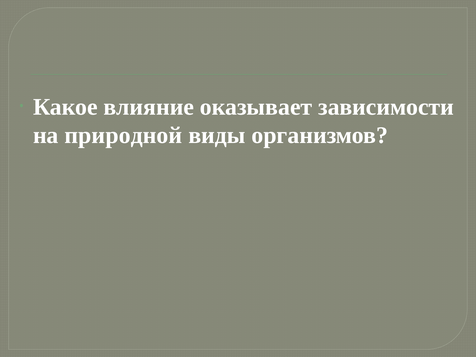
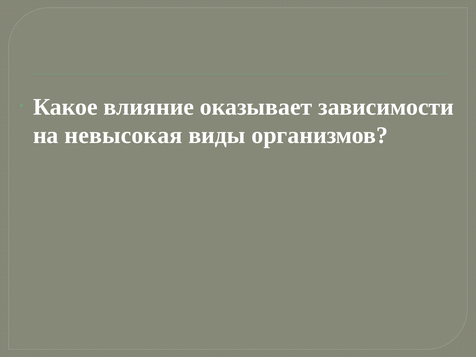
природной: природной -> невысокая (123, 135)
